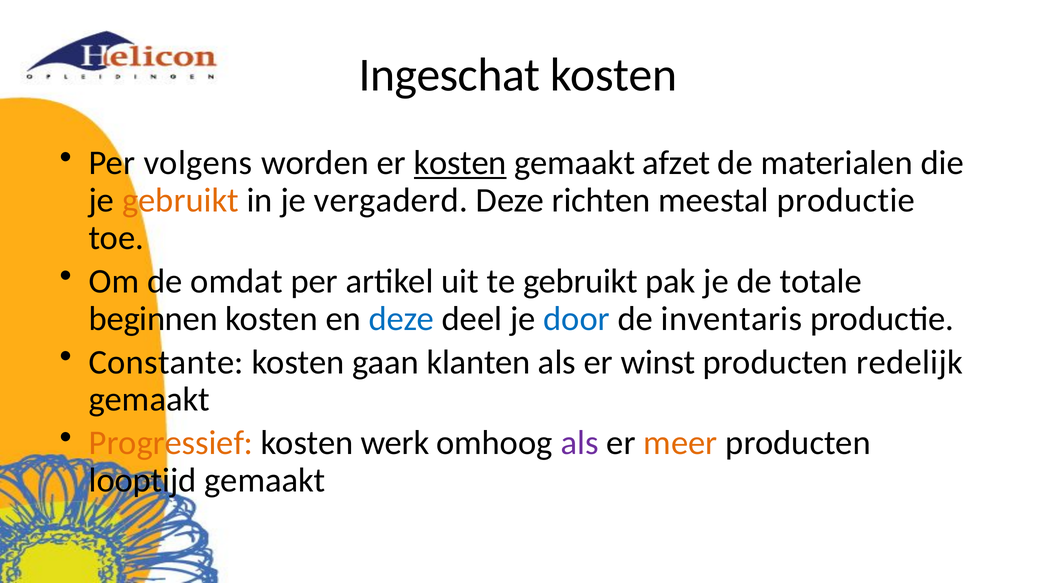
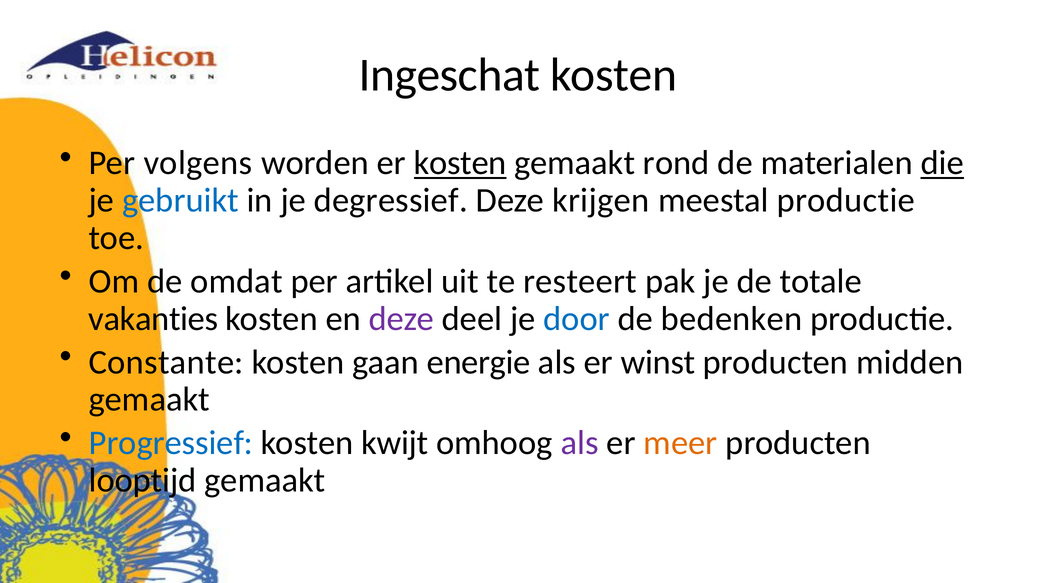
afzet: afzet -> rond (676, 163)
die underline: none -> present (942, 163)
gebruikt colour: orange -> blue (180, 201)
vergaderd: vergaderd -> degressief (391, 201)
richten: richten -> krijgen (601, 201)
te gebruikt: gebruikt -> resteert (580, 281)
beginnen: beginnen -> vakanties (153, 319)
deze colour: blue -> purple (401, 319)
inventaris: inventaris -> bedenken (732, 319)
klanten: klanten -> energie (479, 362)
redelijk: redelijk -> midden (910, 362)
Progressief colour: orange -> blue (171, 443)
werk: werk -> kwijt (395, 443)
